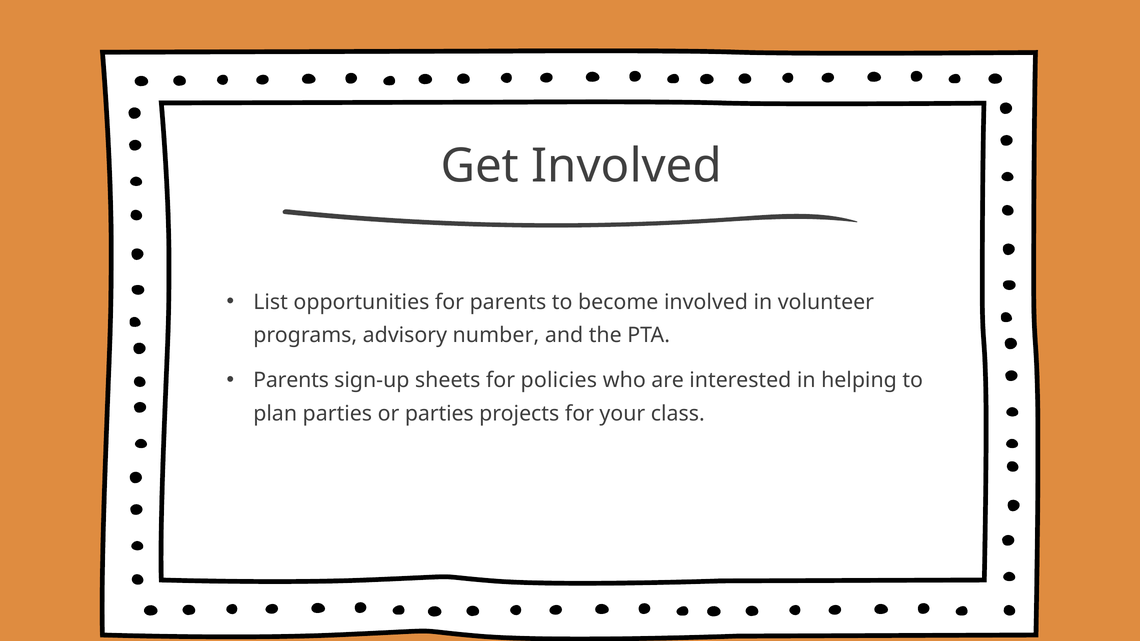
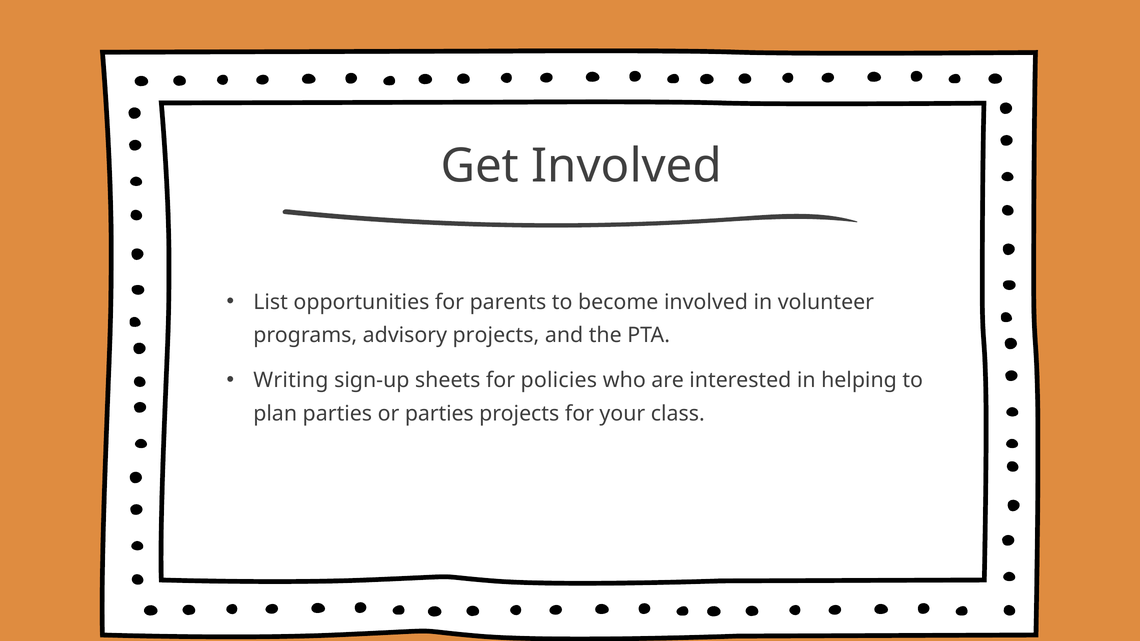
advisory number: number -> projects (496, 335)
Parents: Parents -> Writing (291, 381)
